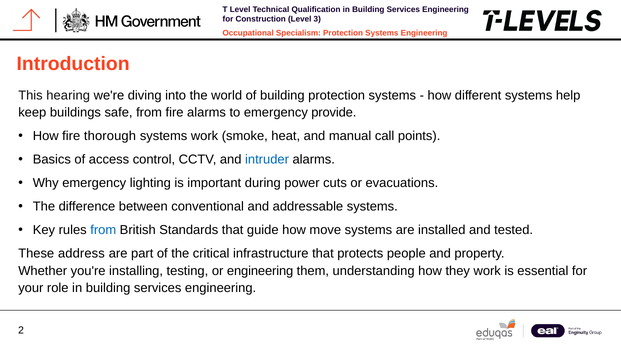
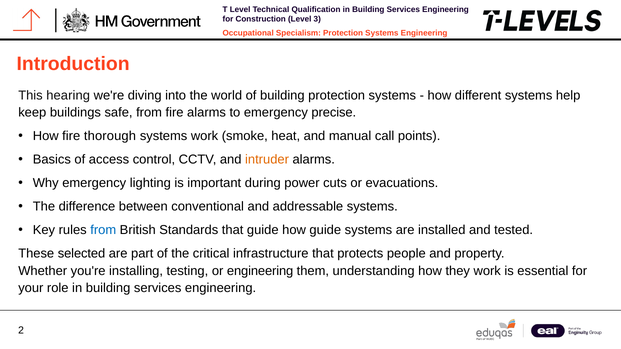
provide: provide -> precise (334, 113)
intruder colour: blue -> orange (267, 160)
how move: move -> guide (325, 230)
address: address -> selected (82, 254)
